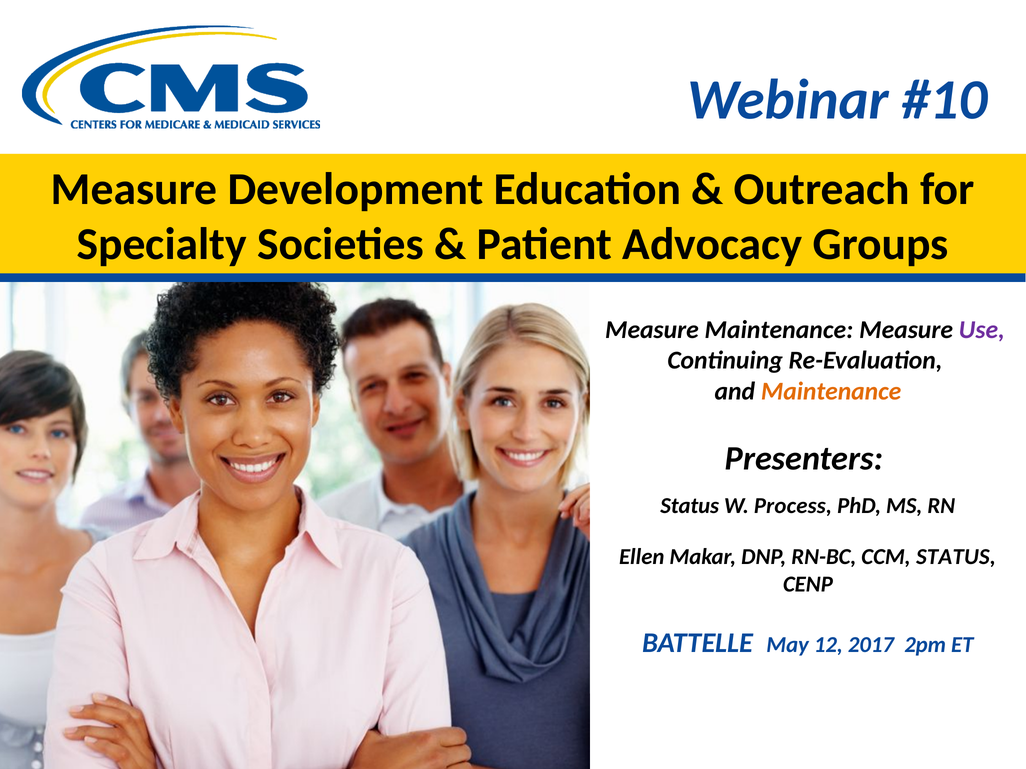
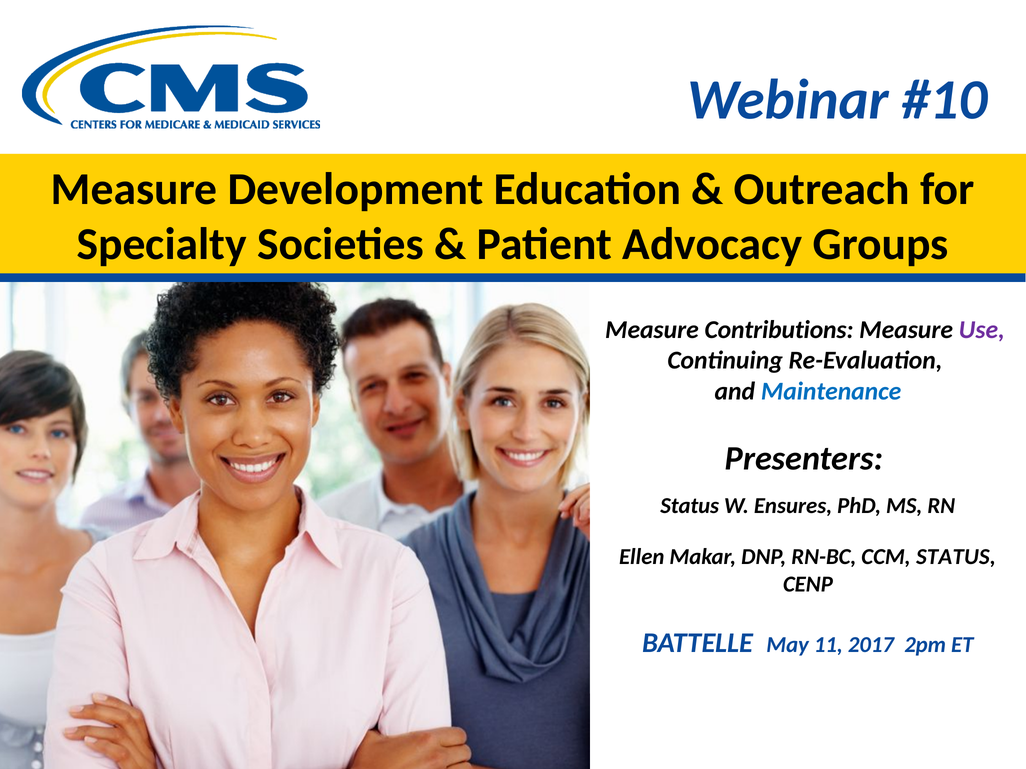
Measure Maintenance: Maintenance -> Contributions (779, 330)
Maintenance colour: orange -> blue (831, 392)
Process: Process -> Ensures (793, 506)
12: 12 -> 11 (828, 645)
